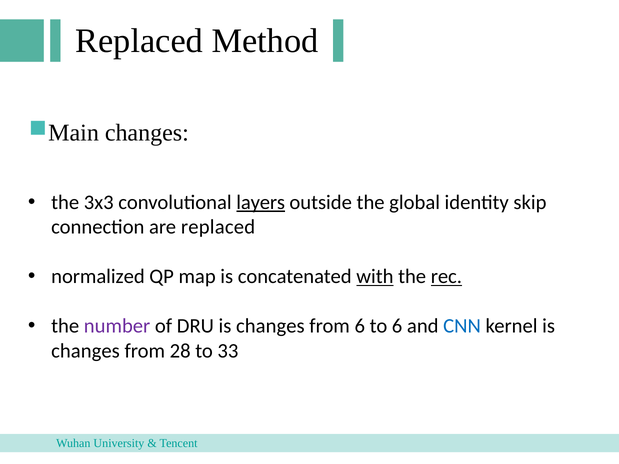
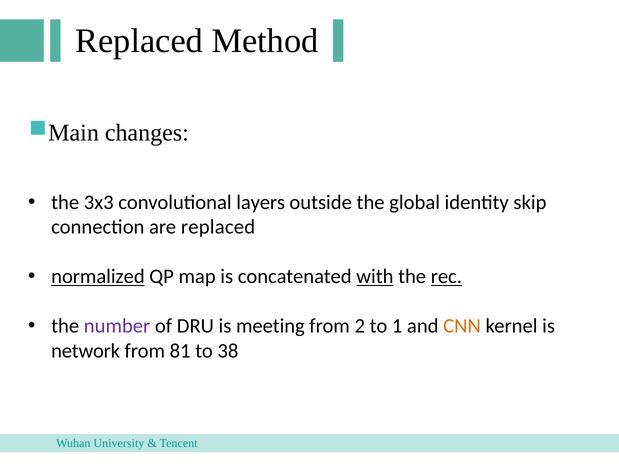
layers underline: present -> none (261, 203)
normalized underline: none -> present (98, 277)
DRU is changes: changes -> meeting (270, 326)
from 6: 6 -> 2 (360, 326)
to 6: 6 -> 1 (397, 326)
CNN colour: blue -> orange (462, 326)
changes: changes -> network (86, 351)
28: 28 -> 81 (180, 351)
33: 33 -> 38 (228, 351)
